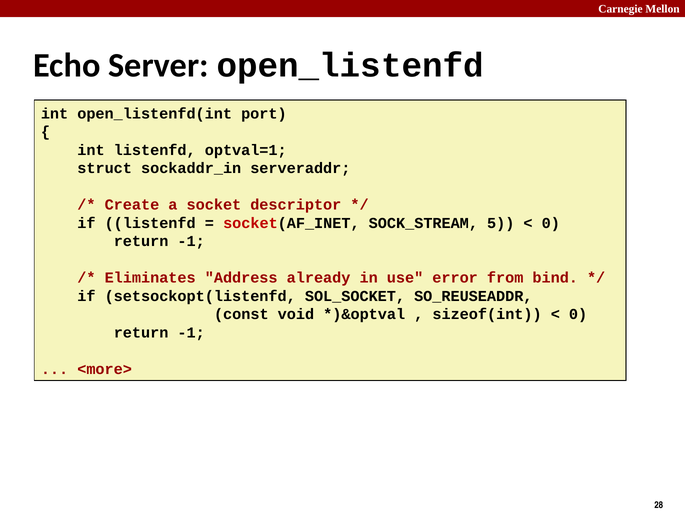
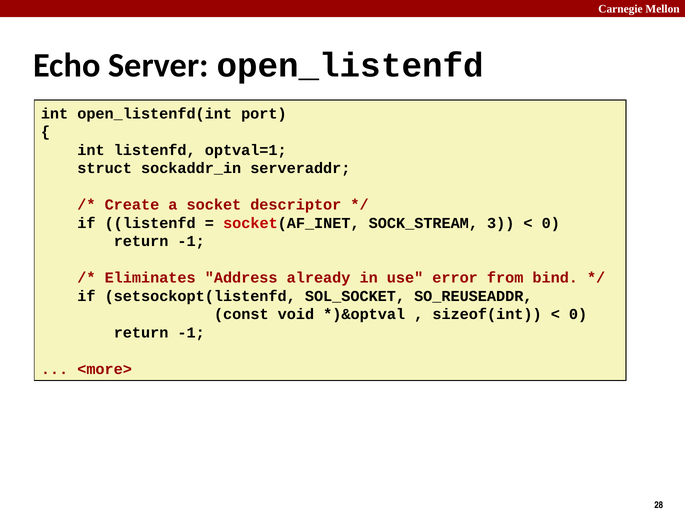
5: 5 -> 3 (501, 223)
